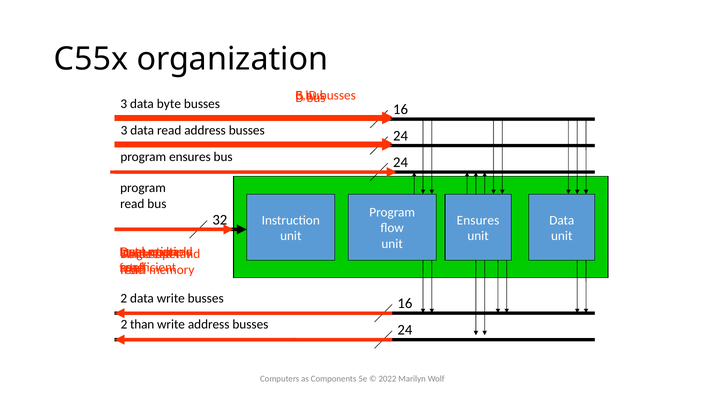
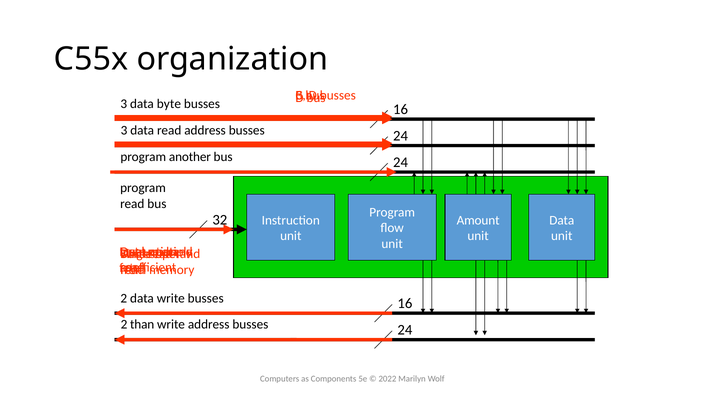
program ensures: ensures -> another (190, 157)
Ensures: Ensures -> Amount (478, 220)
